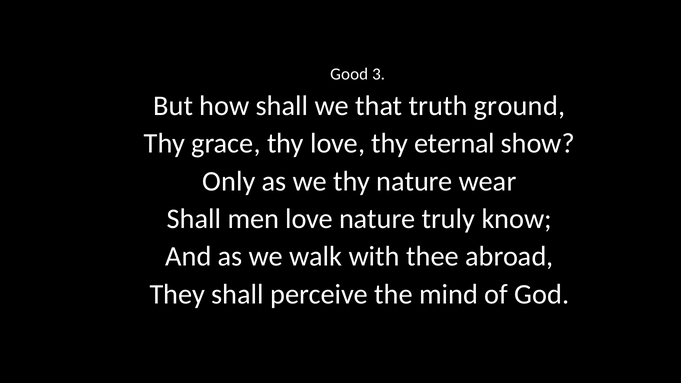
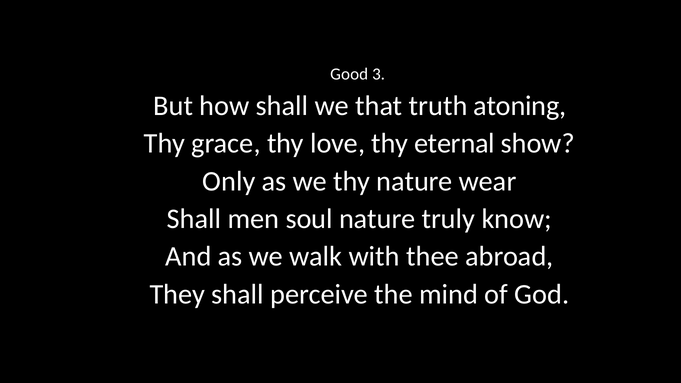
ground: ground -> atoning (520, 106)
men love: love -> soul (309, 219)
